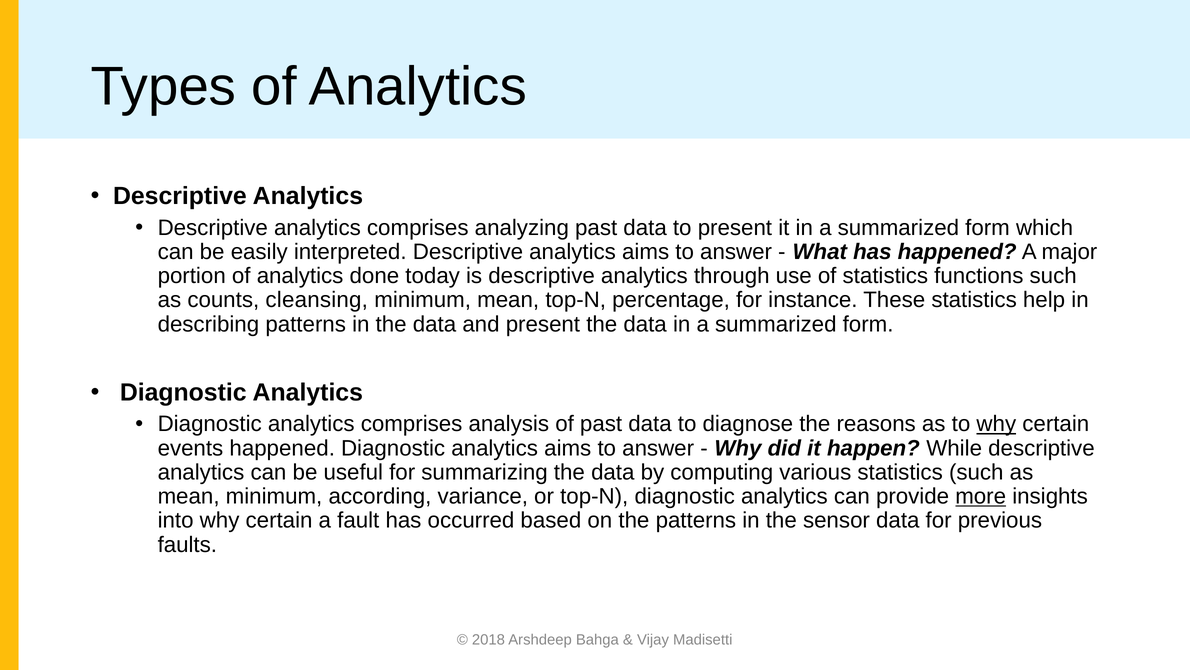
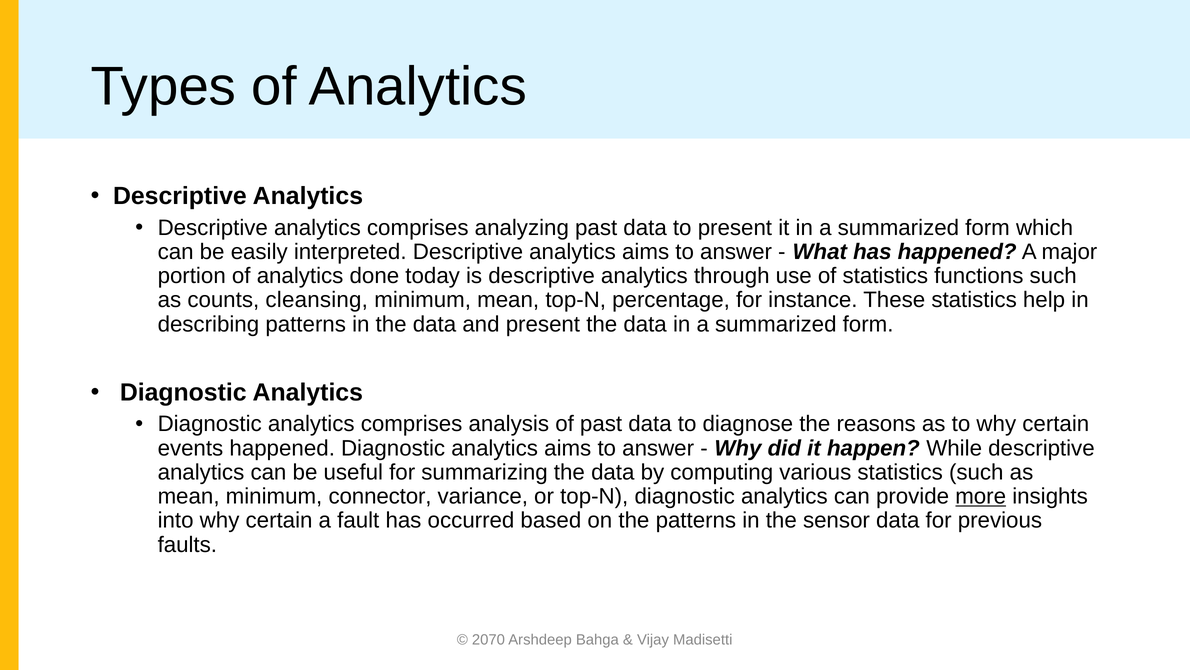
why underline: present -> none (996, 424)
according: according -> connector (380, 496)
2018: 2018 -> 2070 (488, 639)
